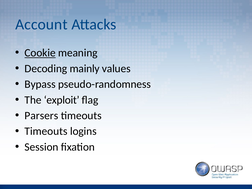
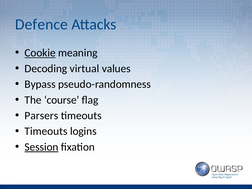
Account: Account -> Defence (41, 24)
mainly: mainly -> virtual (85, 69)
exploit: exploit -> course (62, 100)
Session underline: none -> present (41, 147)
